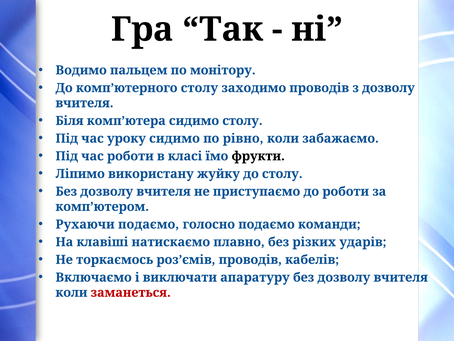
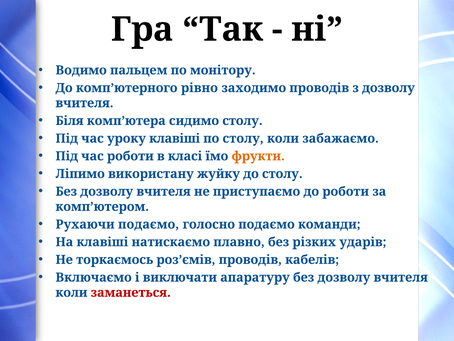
комп’ютерного столу: столу -> рівно (199, 88)
уроку сидимо: сидимо -> клавіші (175, 138)
по рівно: рівно -> столу (243, 138)
фрукти colour: black -> orange (258, 156)
